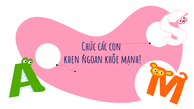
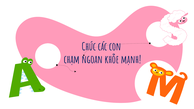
khen: khen -> chạm (72, 60)
